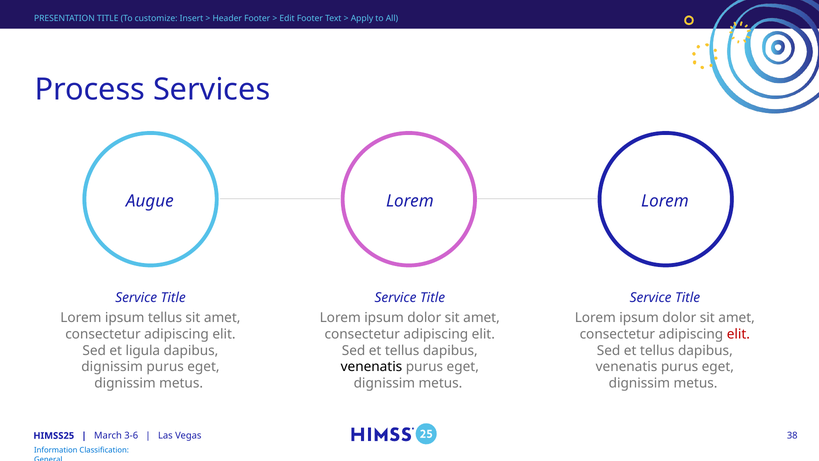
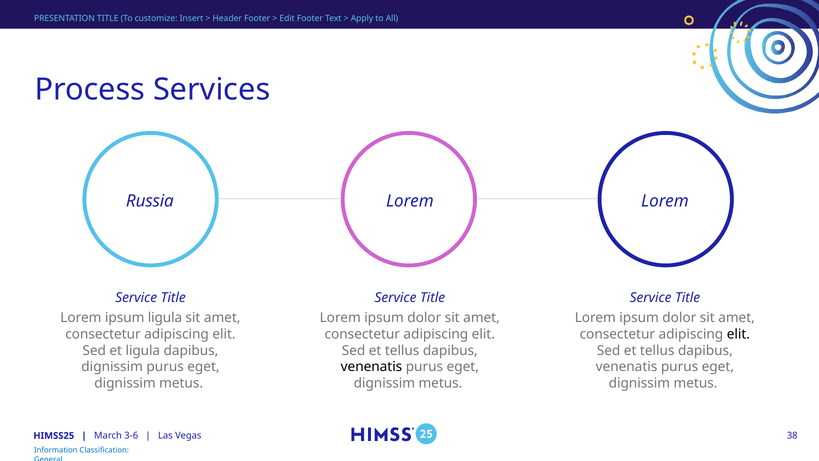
Augue: Augue -> Russia (150, 201)
ipsum tellus: tellus -> ligula (165, 318)
elit colour: red -> black (738, 334)
